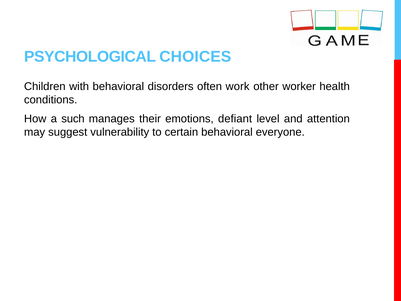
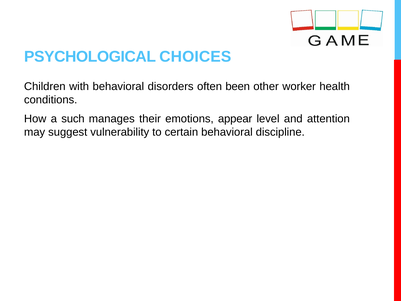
work: work -> been (238, 86)
defiant: defiant -> appear (235, 119)
everyone: everyone -> discipline (280, 132)
